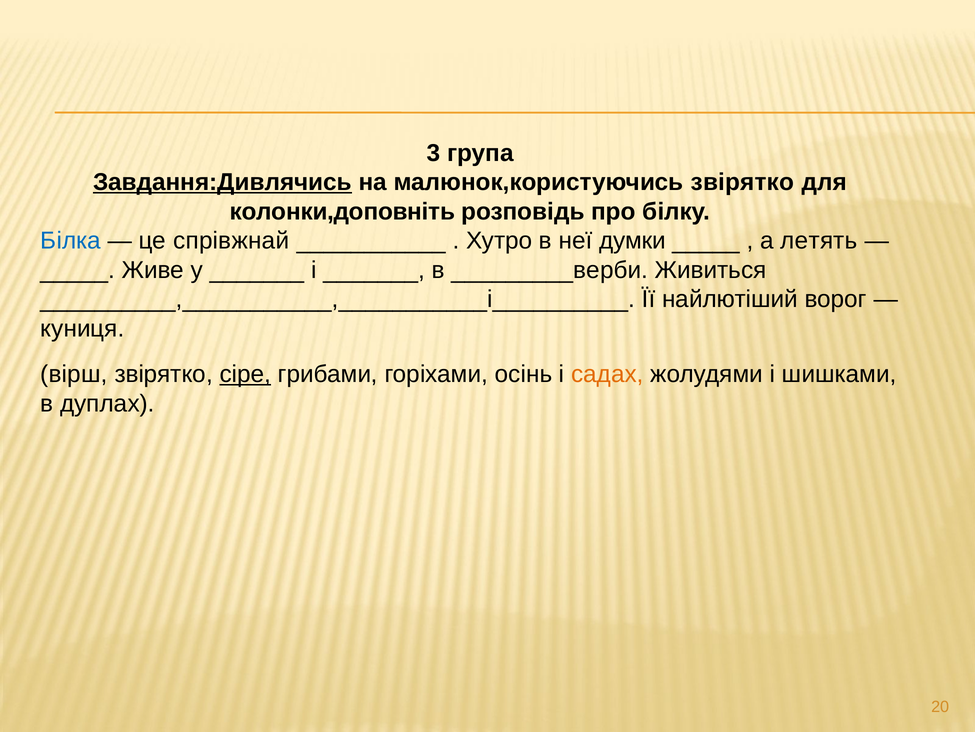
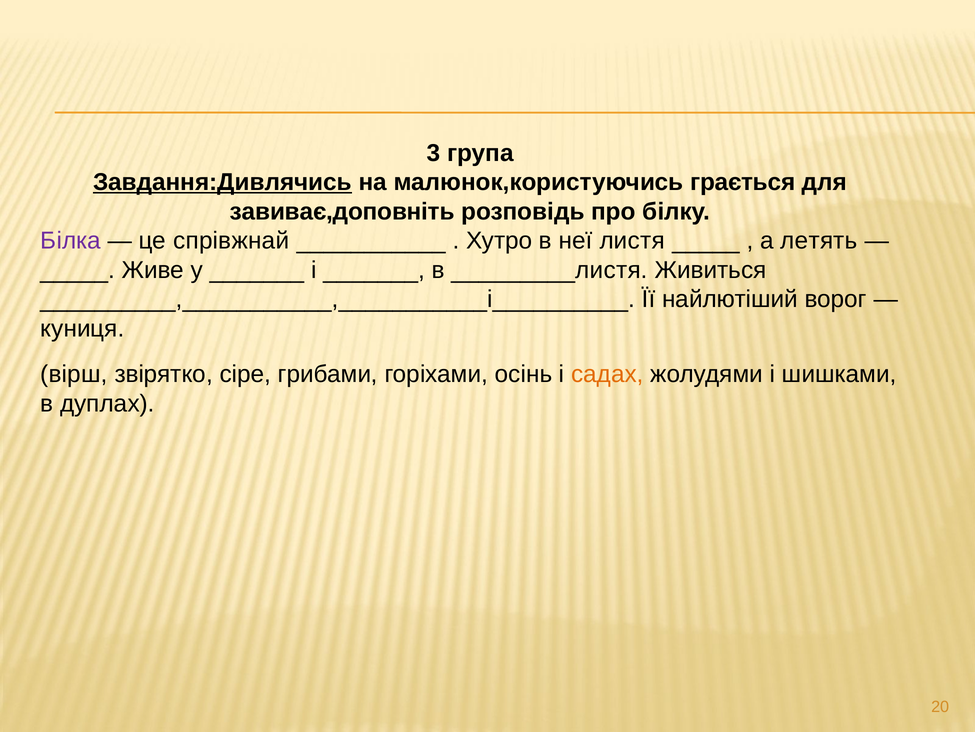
малюнок,користуючись звірятко: звірятко -> грається (743, 182)
колонки,доповніть: колонки,доповніть -> завиває,доповніть (342, 211)
Білка colour: blue -> purple (71, 241)
думки: думки -> листя (632, 241)
_________верби: _________верби -> _________листя (550, 270)
сіре underline: present -> none (245, 374)
